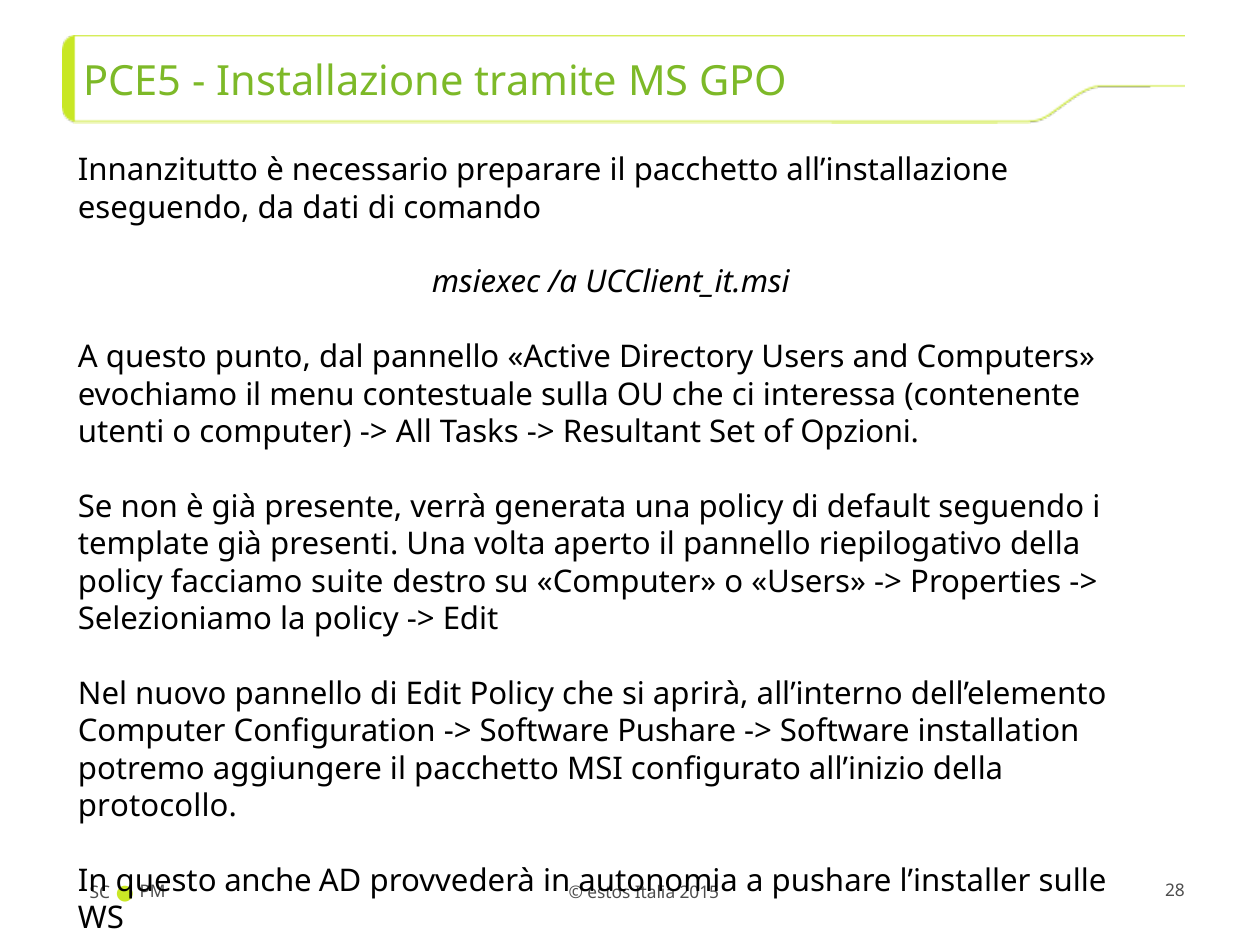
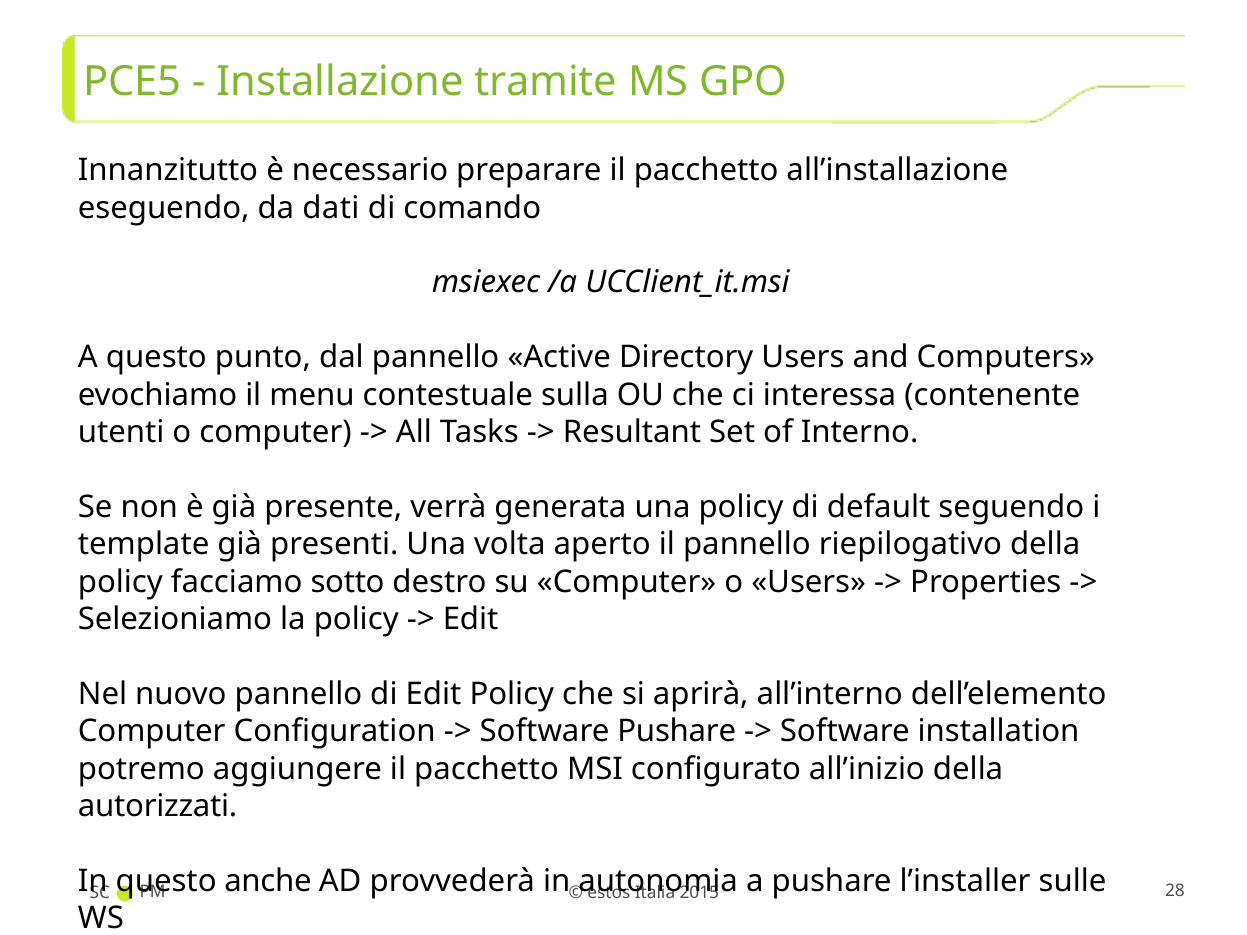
Opzioni: Opzioni -> Interno (860, 432)
suite: suite -> sotto (348, 582)
protocollo: protocollo -> autorizzati (158, 806)
